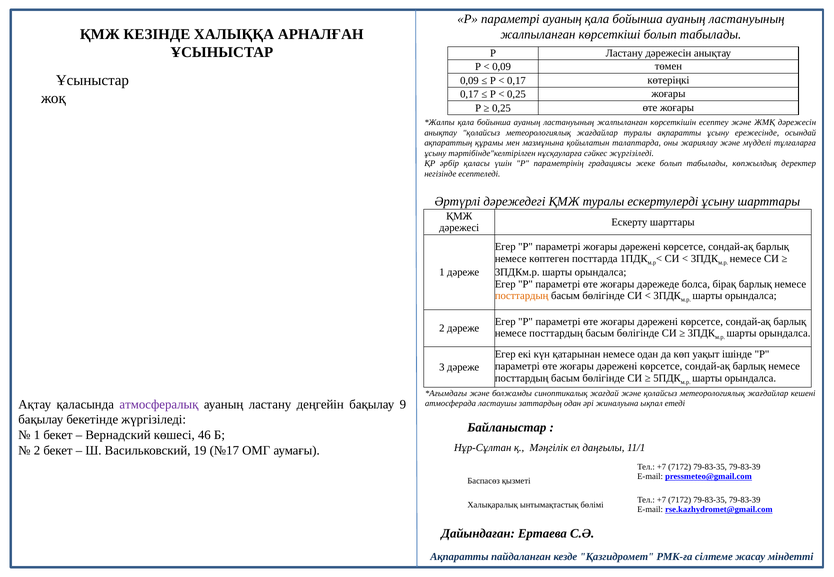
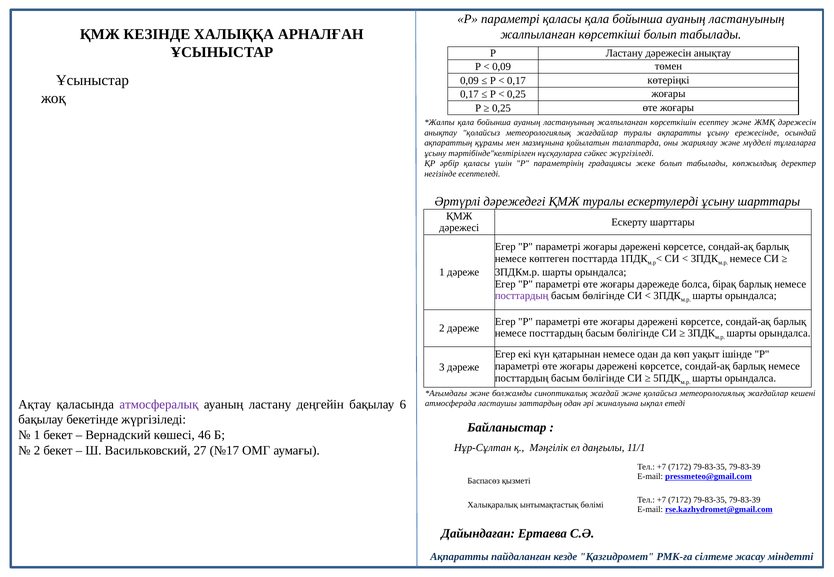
параметрі ауаның: ауаның -> қаласы (562, 19)
посттардың colour: orange -> purple (522, 296)
9: 9 -> 6 (403, 405)
19: 19 -> 27 (200, 451)
